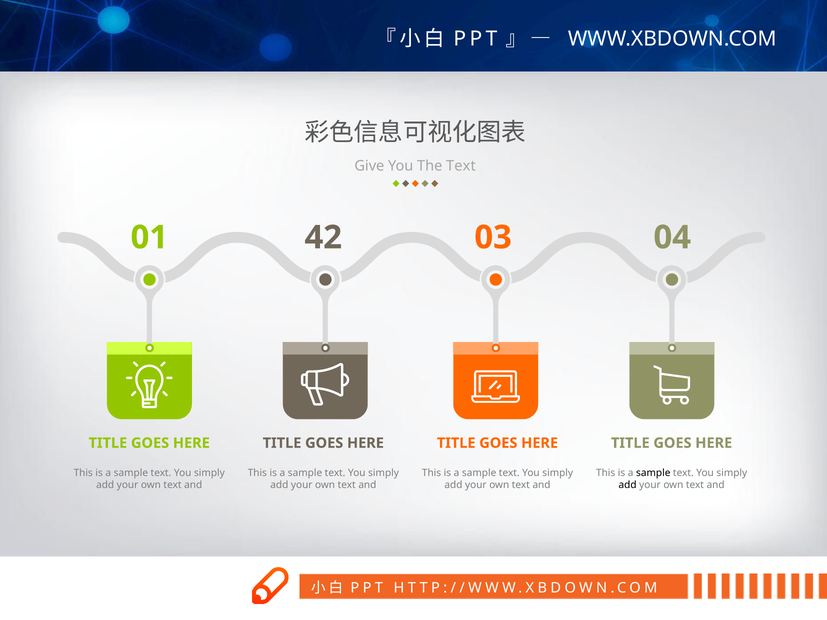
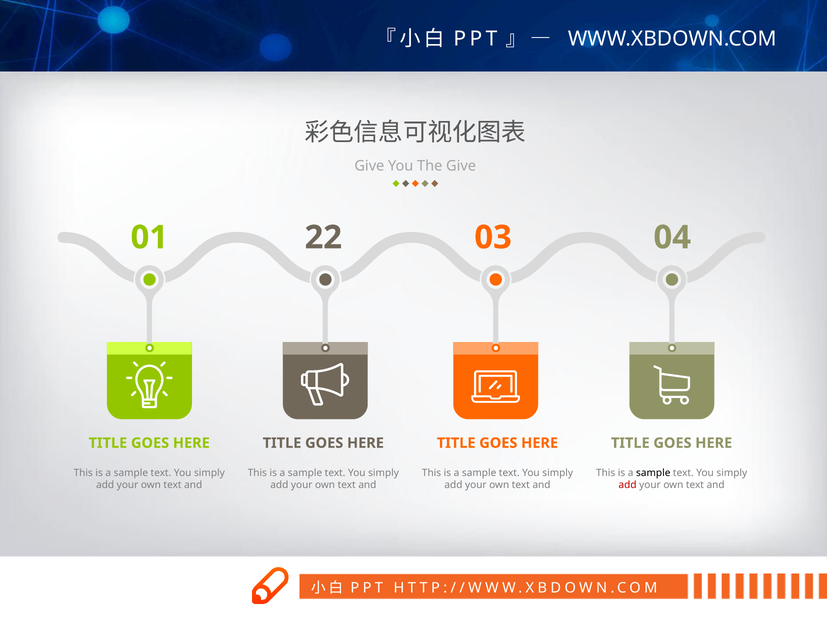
The Text: Text -> Give (461, 166)
42: 42 -> 22 (323, 238)
add colour: black -> red (628, 485)
